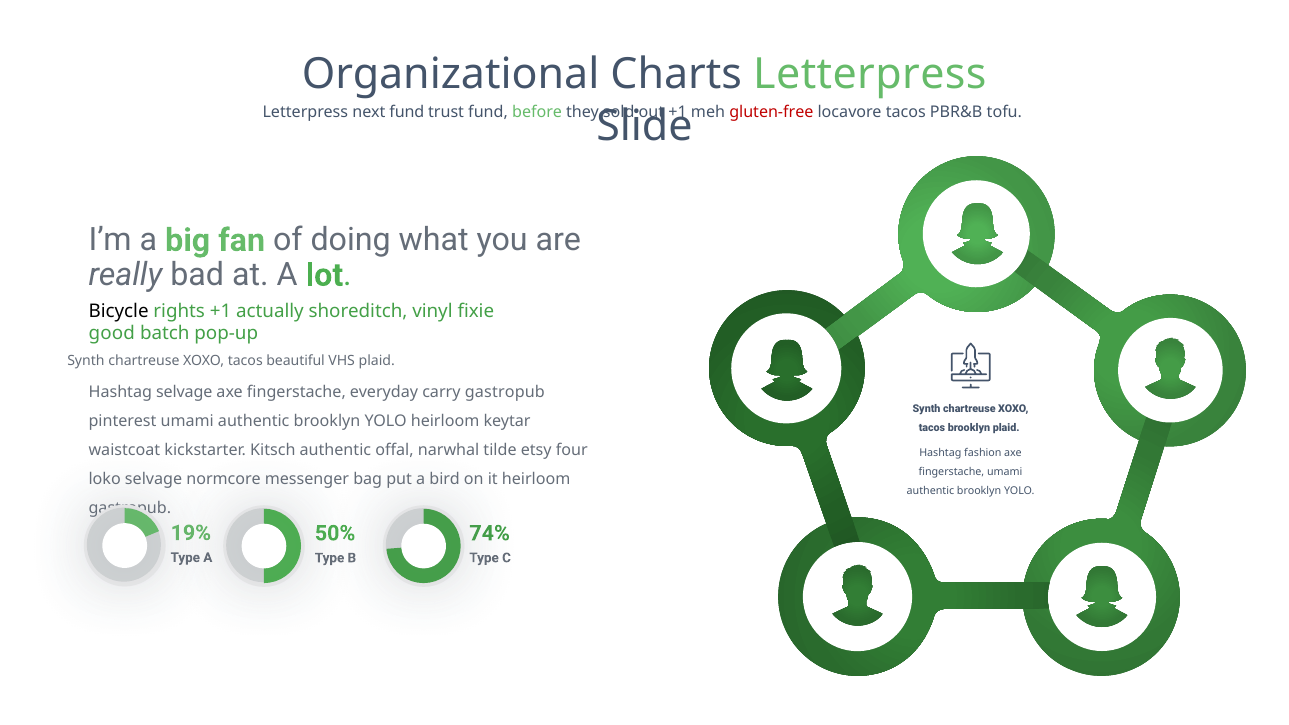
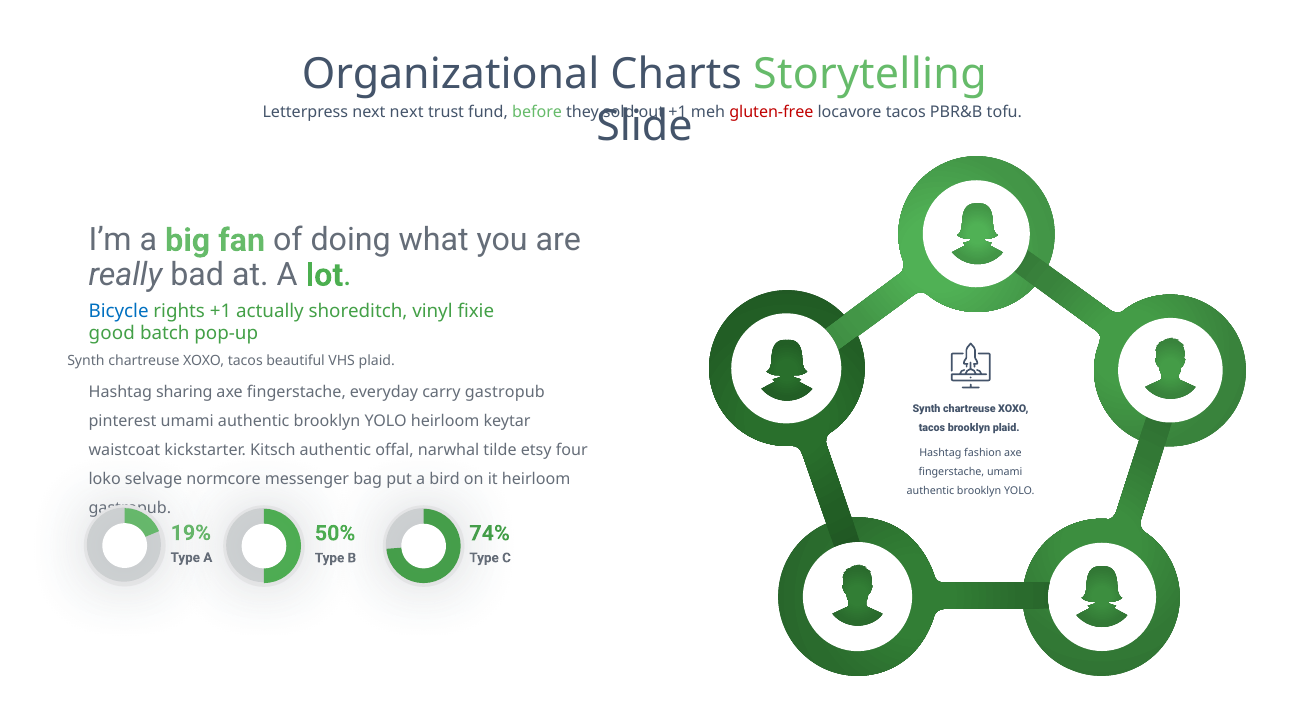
Charts Letterpress: Letterpress -> Storytelling (870, 74)
next fund: fund -> next (407, 112)
Bicycle colour: black -> blue (119, 311)
Hashtag selvage: selvage -> sharing (184, 392)
